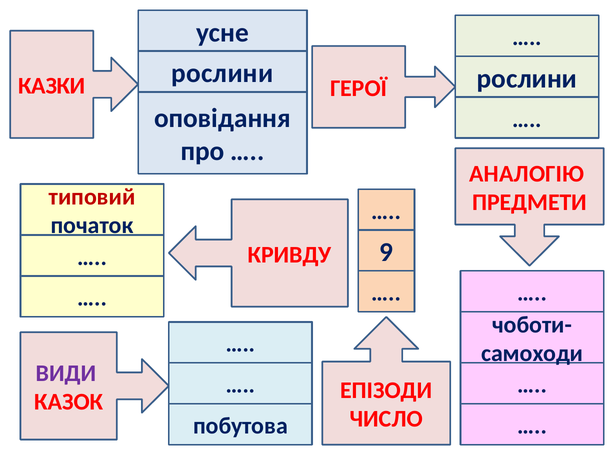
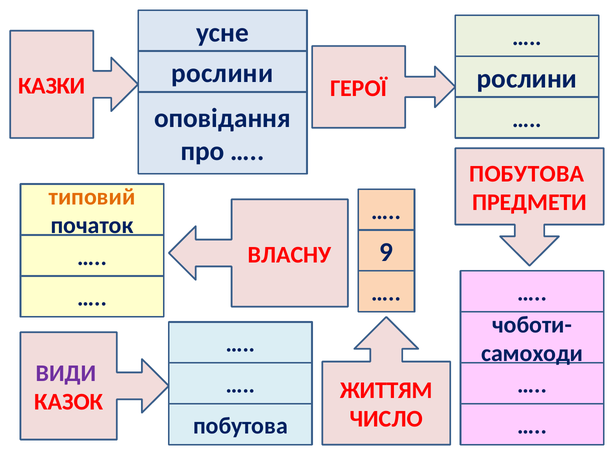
АНАЛОГІЮ: АНАЛОГІЮ -> ПОБУТОВА (527, 174)
типовий colour: red -> orange (92, 197)
КРИВДУ: КРИВДУ -> ВЛАСНУ (290, 255)
ЕПІЗОДИ: ЕПІЗОДИ -> ЖИТТЯМ (386, 391)
